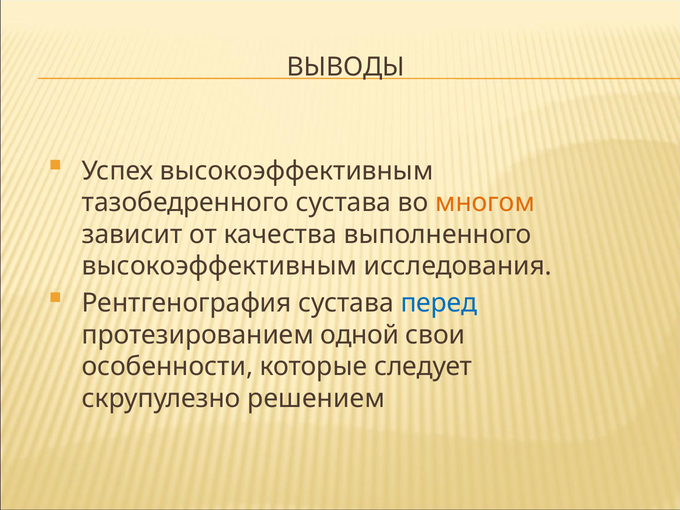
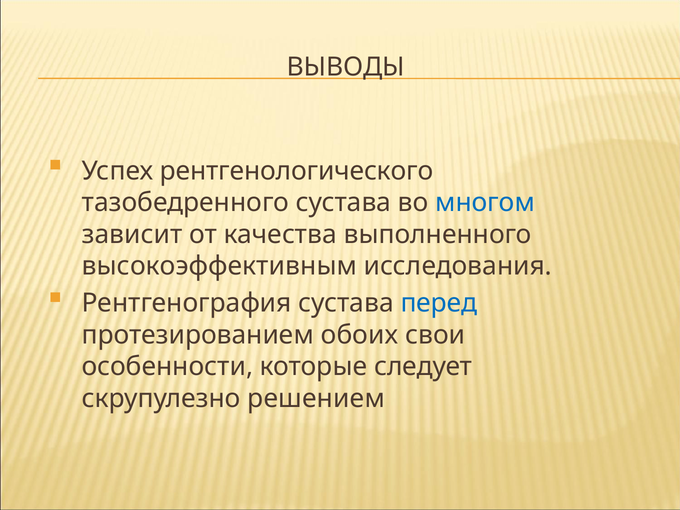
Успех высокоэффективным: высокоэффективным -> рентгенологического (297, 171)
многом colour: orange -> blue (485, 203)
одной: одной -> обоих (360, 335)
